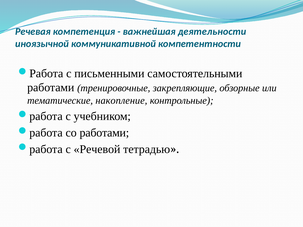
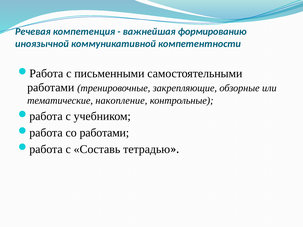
деятельности: деятельности -> формированию (212, 32)
Речевой: Речевой -> Составь (97, 149)
